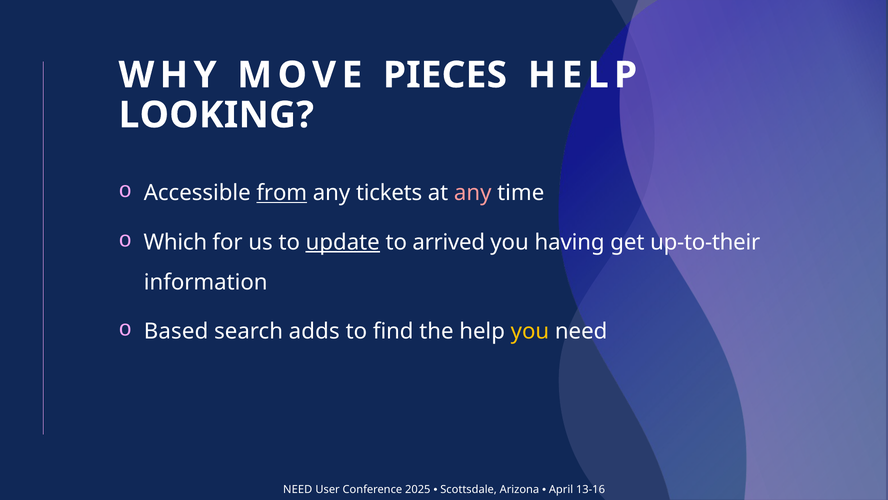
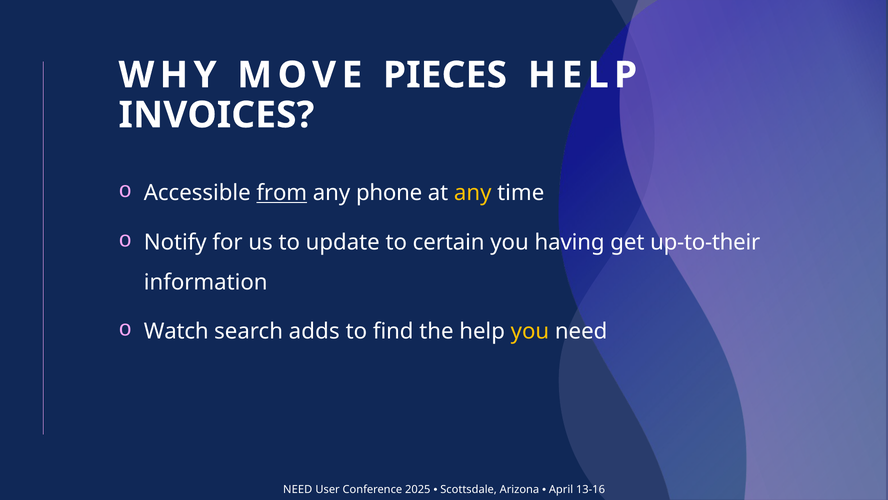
LOOKING: LOOKING -> INVOICES (216, 115)
tickets: tickets -> phone (389, 193)
any colour: pink -> yellow (473, 193)
Which: Which -> Notify (175, 242)
update underline: present -> none (343, 242)
arrived: arrived -> certain (449, 242)
Based: Based -> Watch (176, 331)
